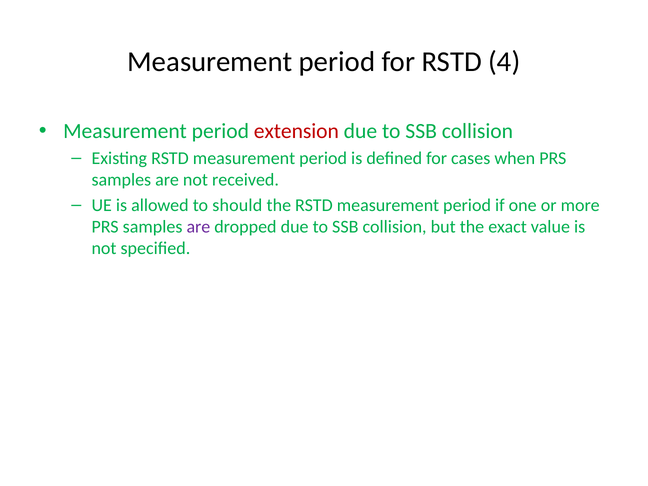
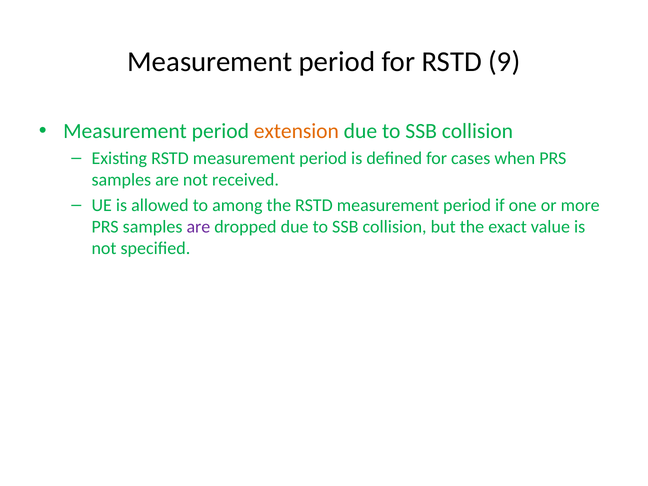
4: 4 -> 9 (504, 62)
extension colour: red -> orange (296, 131)
should: should -> among (237, 205)
